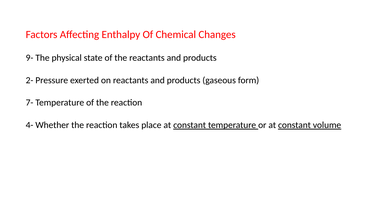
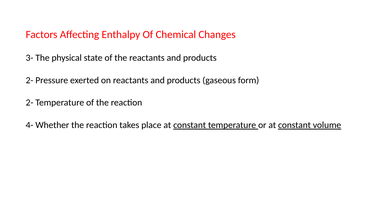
9-: 9- -> 3- (30, 58)
7-: 7- -> 2- (30, 103)
